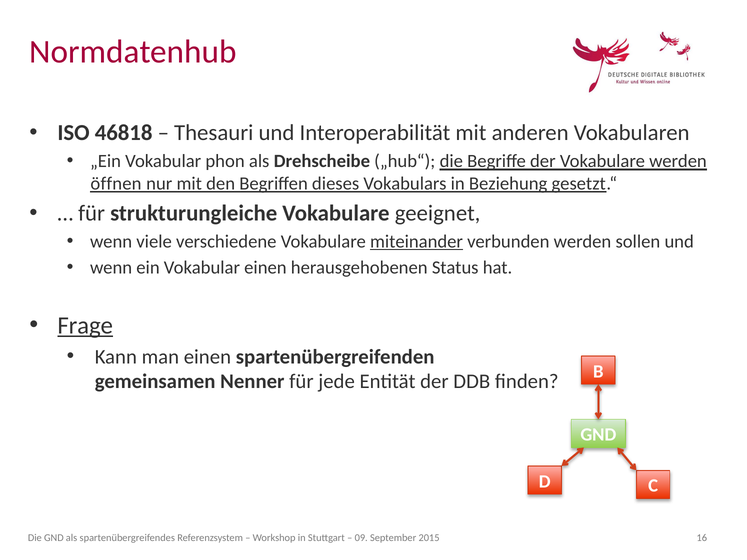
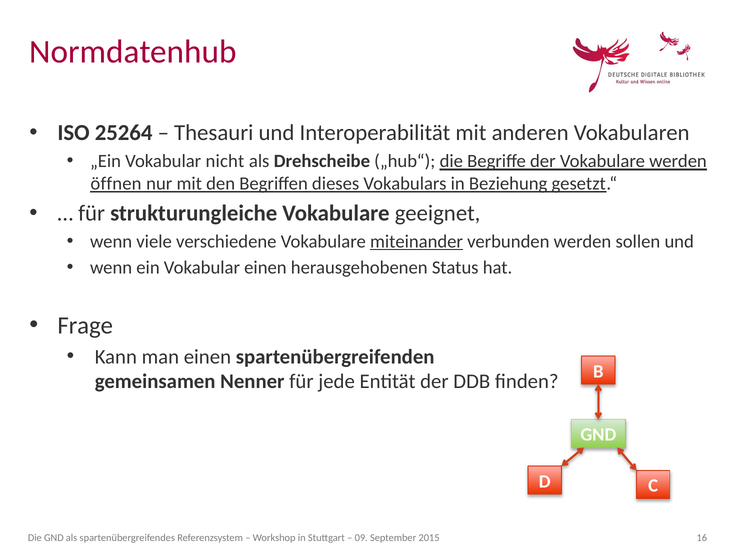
46818: 46818 -> 25264 (124, 133)
phon: phon -> nicht (225, 161)
Frage underline: present -> none (85, 326)
